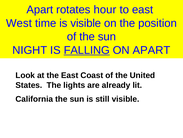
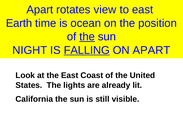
hour: hour -> view (105, 10)
West: West -> Earth (19, 23)
is visible: visible -> ocean (86, 23)
the underline: none -> present (87, 36)
